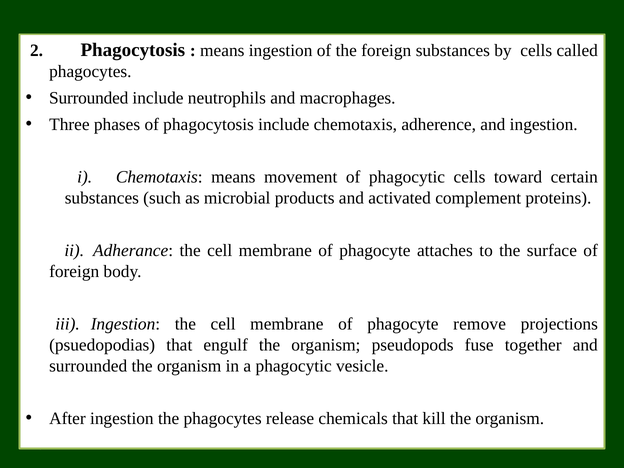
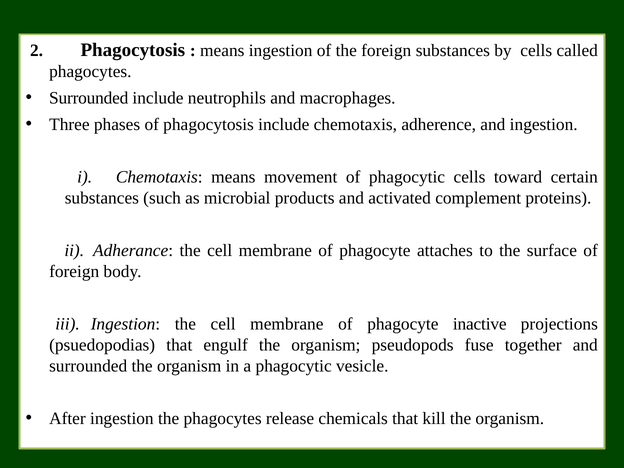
remove: remove -> inactive (480, 324)
